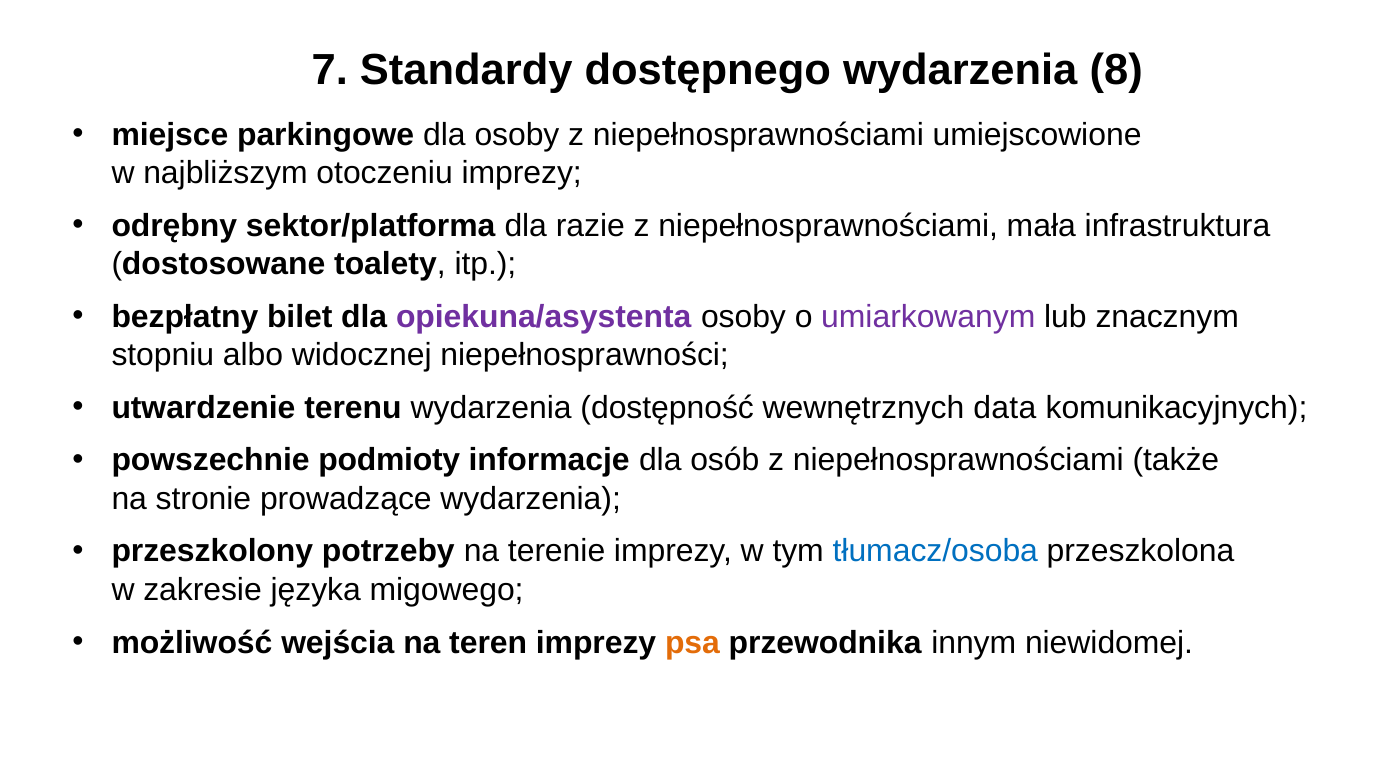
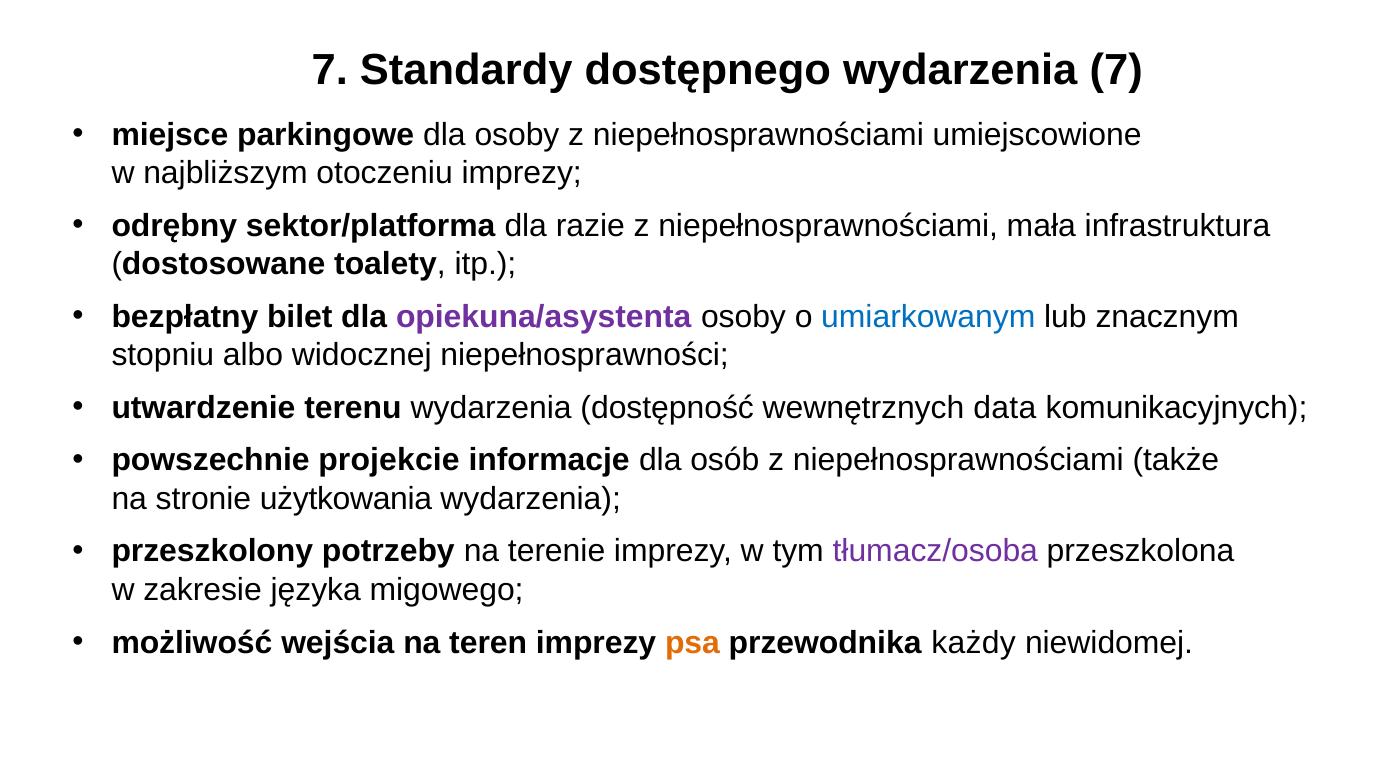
wydarzenia 8: 8 -> 7 (1116, 70)
umiarkowanym colour: purple -> blue (928, 317)
podmioty: podmioty -> projekcie (389, 461)
prowadzące: prowadzące -> użytkowania (346, 499)
tłumacz/osoba colour: blue -> purple (935, 552)
innym: innym -> każdy (974, 643)
